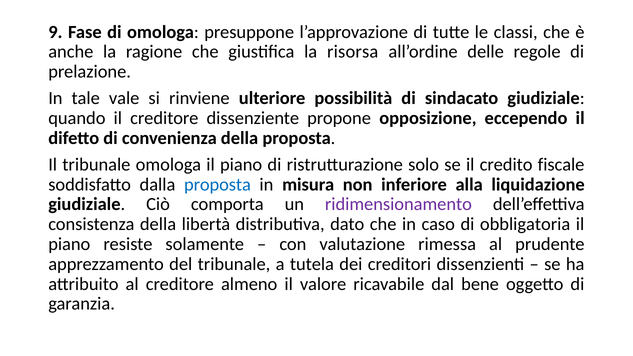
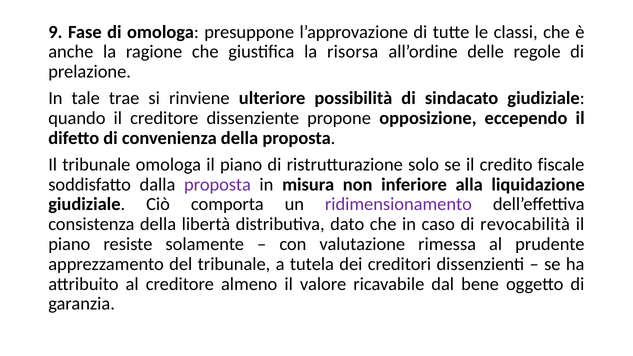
vale: vale -> trae (124, 98)
proposta colour: blue -> purple (217, 185)
obbligatoria: obbligatoria -> revocabilità (525, 224)
